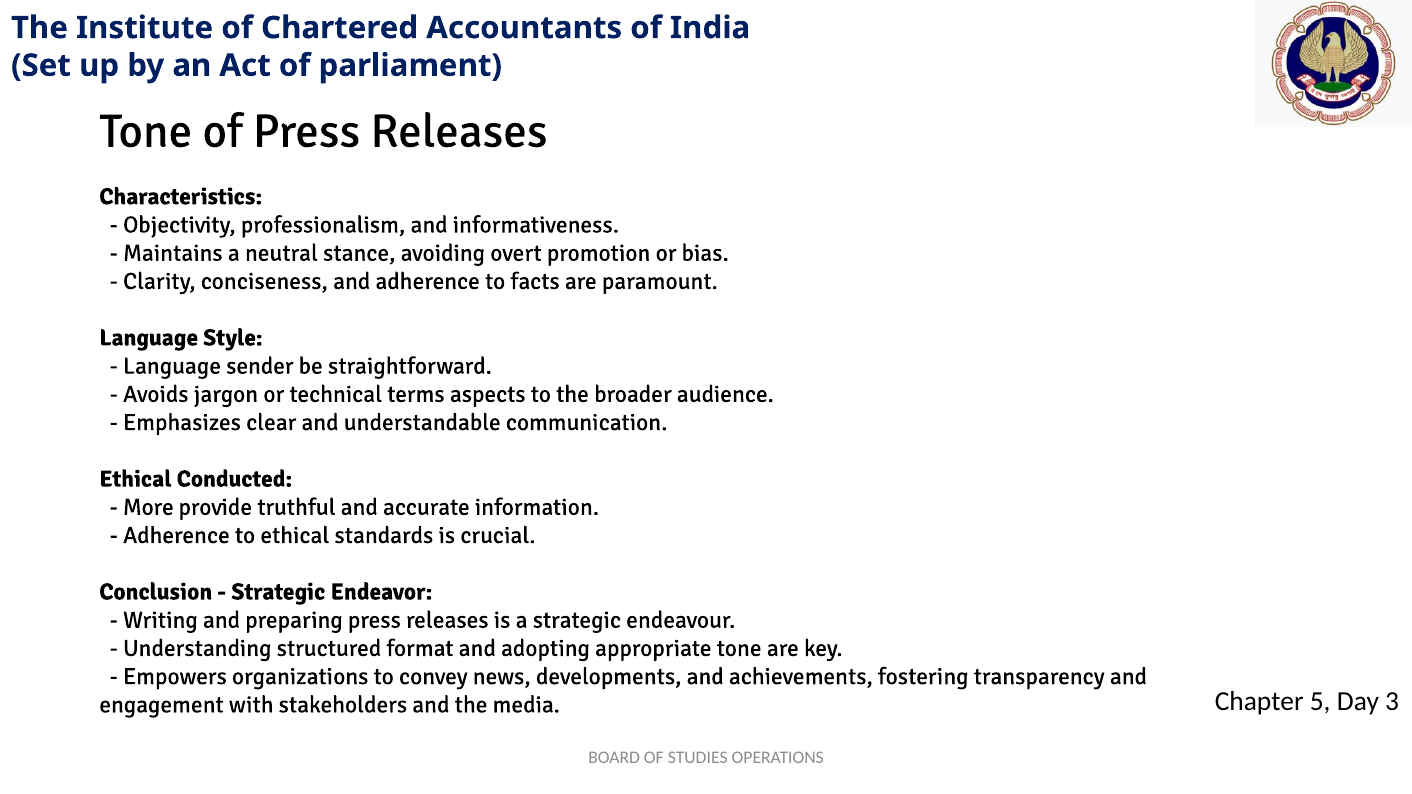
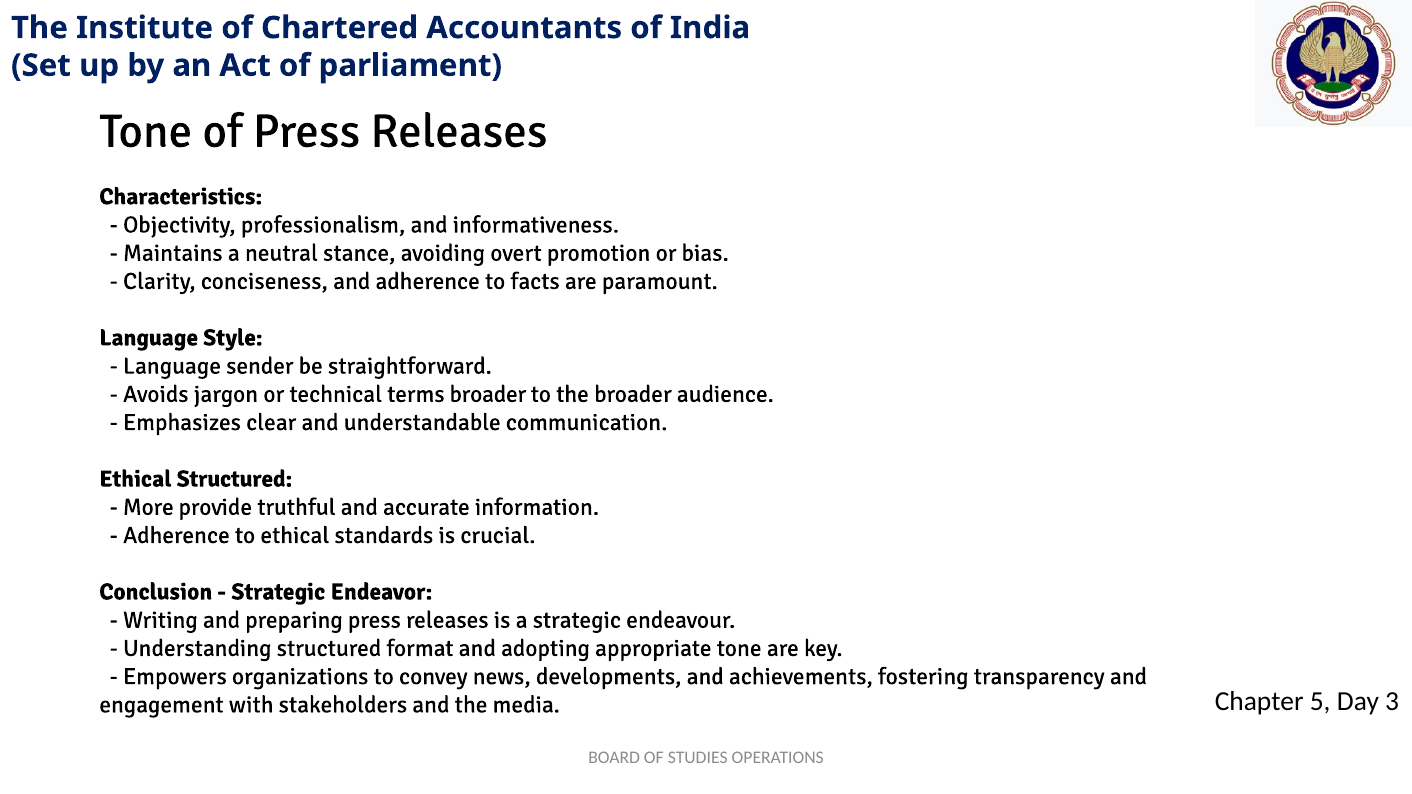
terms aspects: aspects -> broader (488, 394)
Ethical Conducted: Conducted -> Structured (234, 479)
